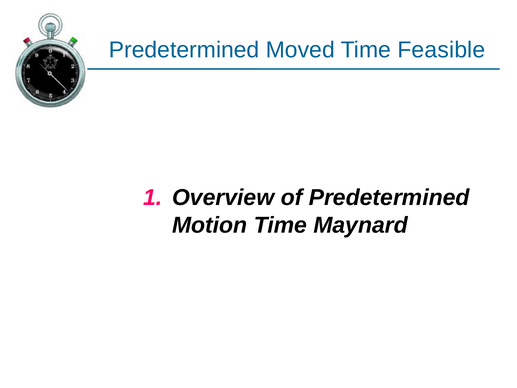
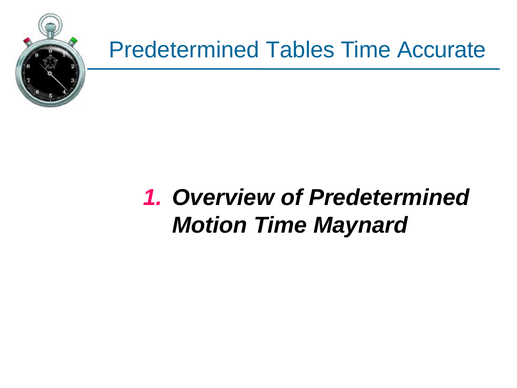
Moved: Moved -> Tables (300, 50)
Feasible: Feasible -> Accurate (442, 50)
